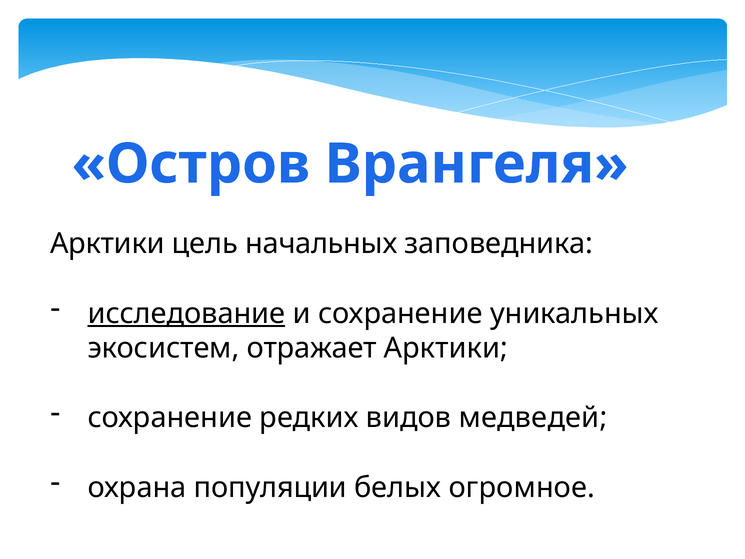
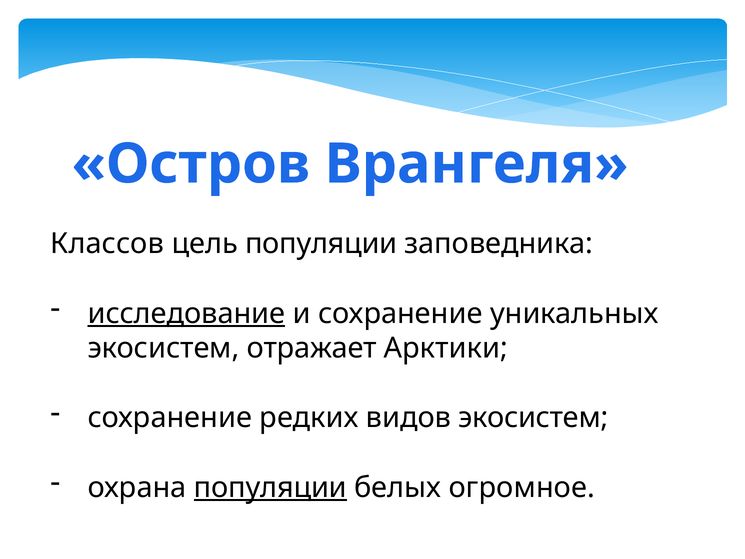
Арктики: Арктики -> Классов (107, 244)
цель начальных: начальных -> популяции (321, 244)
видов медведей: медведей -> экосистем (533, 418)
популяции underline: none -> present (270, 487)
